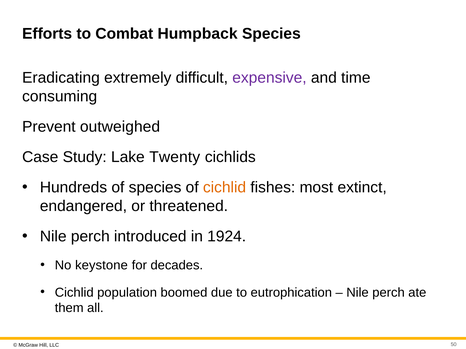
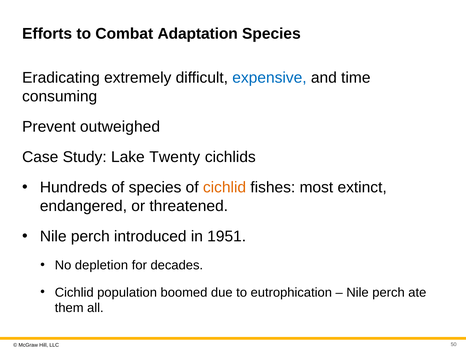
Humpback: Humpback -> Adaptation (198, 34)
expensive colour: purple -> blue (269, 78)
1924: 1924 -> 1951 (227, 237)
keystone: keystone -> depletion (101, 266)
